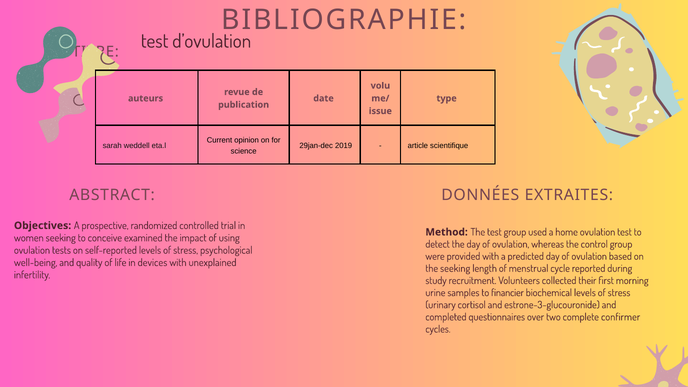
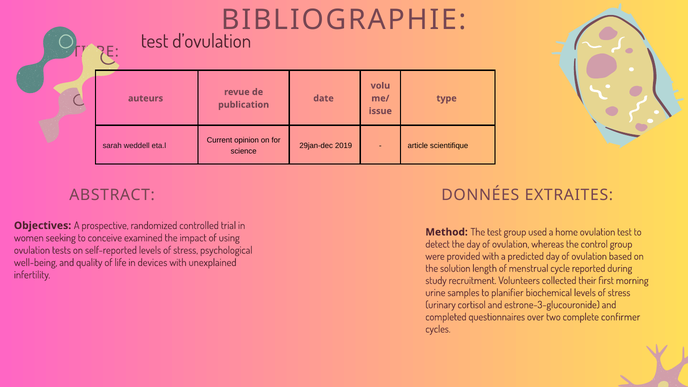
the seeking: seeking -> solution (455, 268)
financier: financier -> planifier (507, 293)
